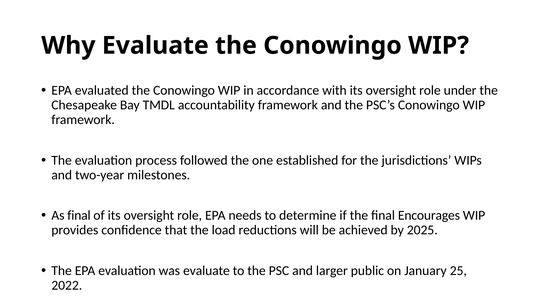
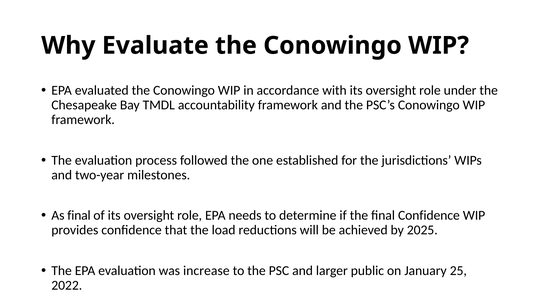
final Encourages: Encourages -> Confidence (429, 215)
was evaluate: evaluate -> increase (206, 270)
